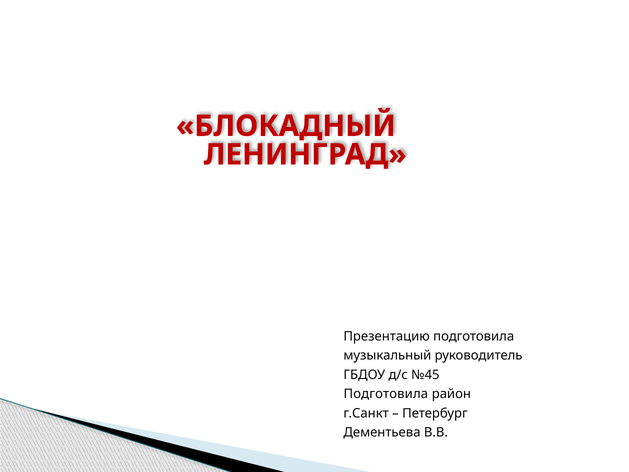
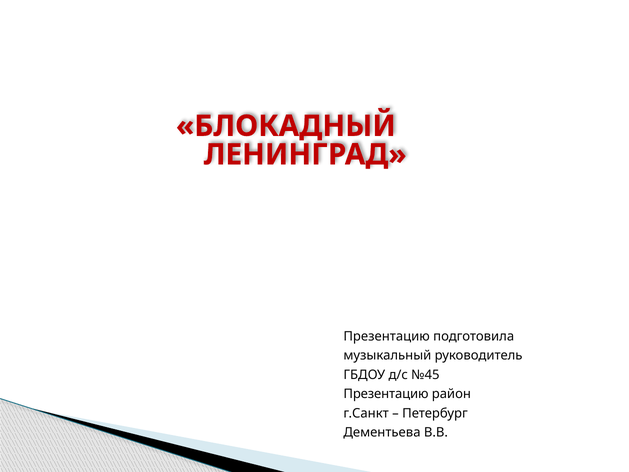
Подготовила: Подготовила -> Презентацию (386, 394)
